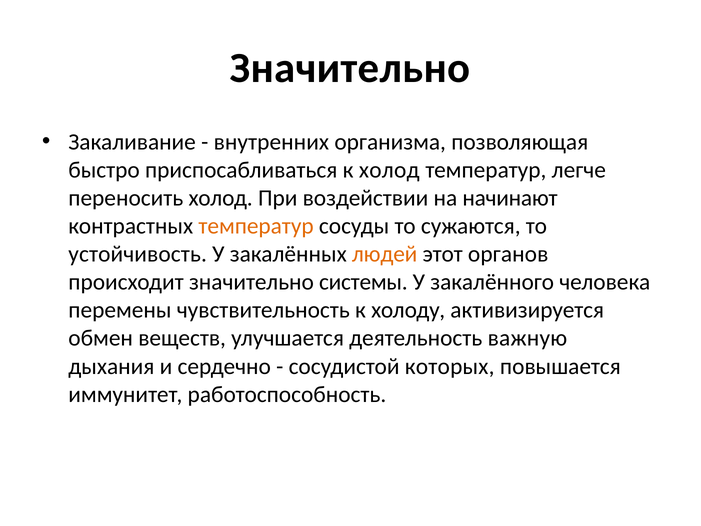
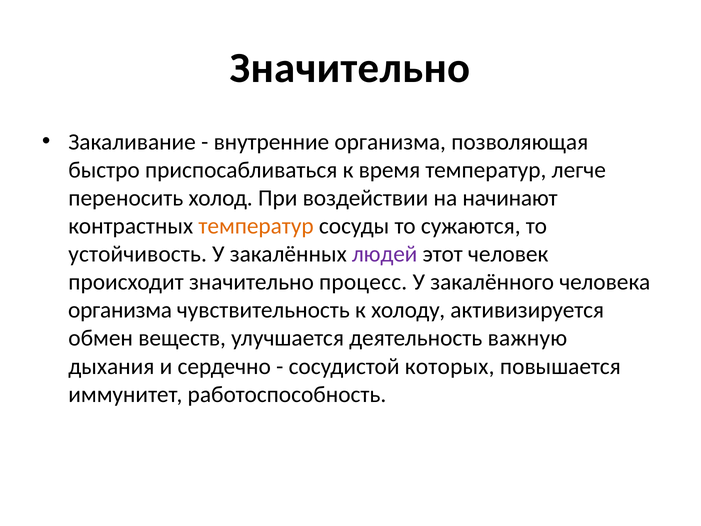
внутренних: внутренних -> внутренние (271, 142)
к холод: холод -> время (389, 170)
людей colour: orange -> purple (385, 254)
органов: органов -> человек (508, 254)
системы: системы -> процесс (363, 282)
перемены: перемены -> организма (120, 310)
